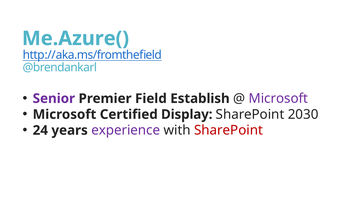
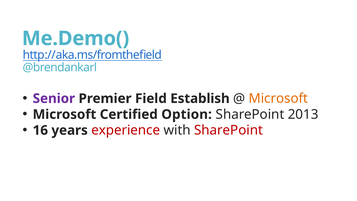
Me.Azure(: Me.Azure( -> Me.Demo( (76, 38)
Microsoft colour: purple -> orange (278, 98)
Display: Display -> Option (187, 114)
2030: 2030 -> 2013 (303, 114)
24: 24 -> 16 (40, 130)
experience colour: purple -> red (126, 130)
